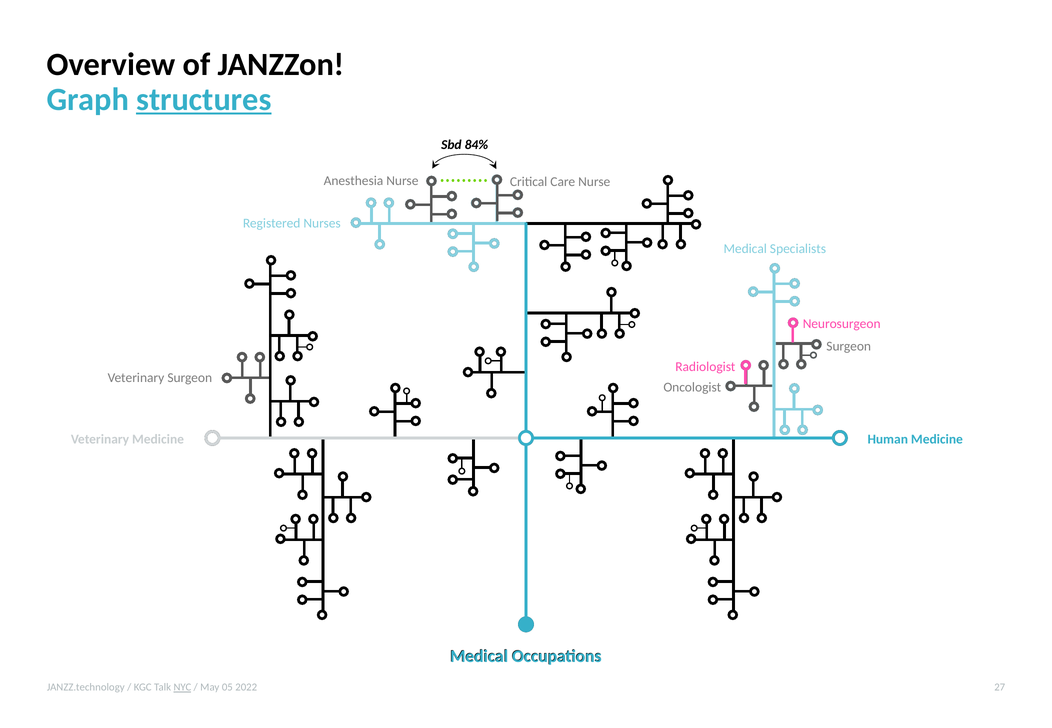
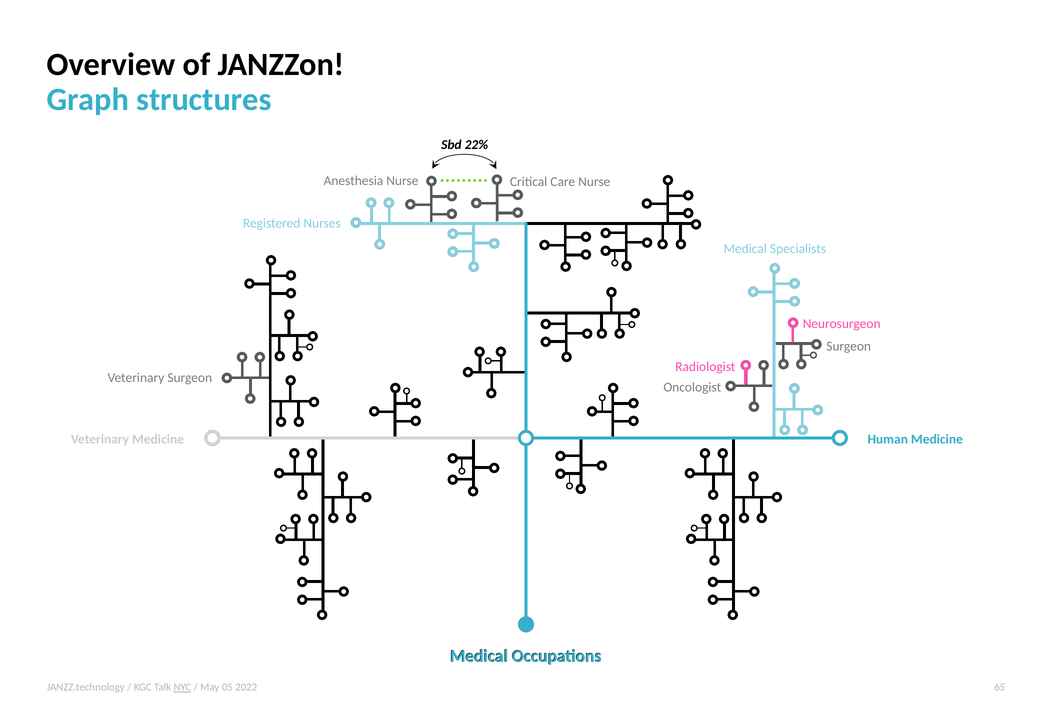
structures underline: present -> none (204, 100)
84%: 84% -> 22% (476, 145)
27: 27 -> 65 (1000, 688)
